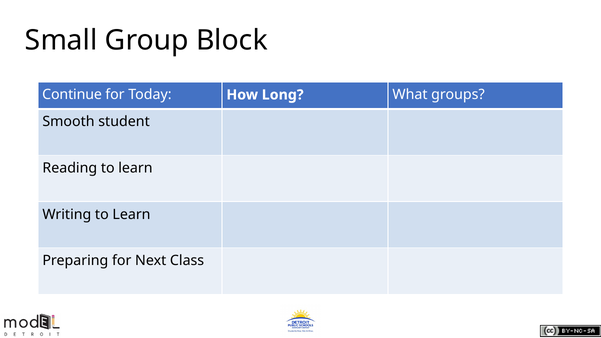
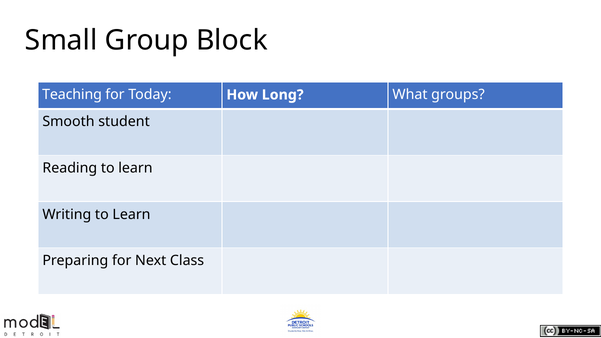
Continue: Continue -> Teaching (72, 95)
